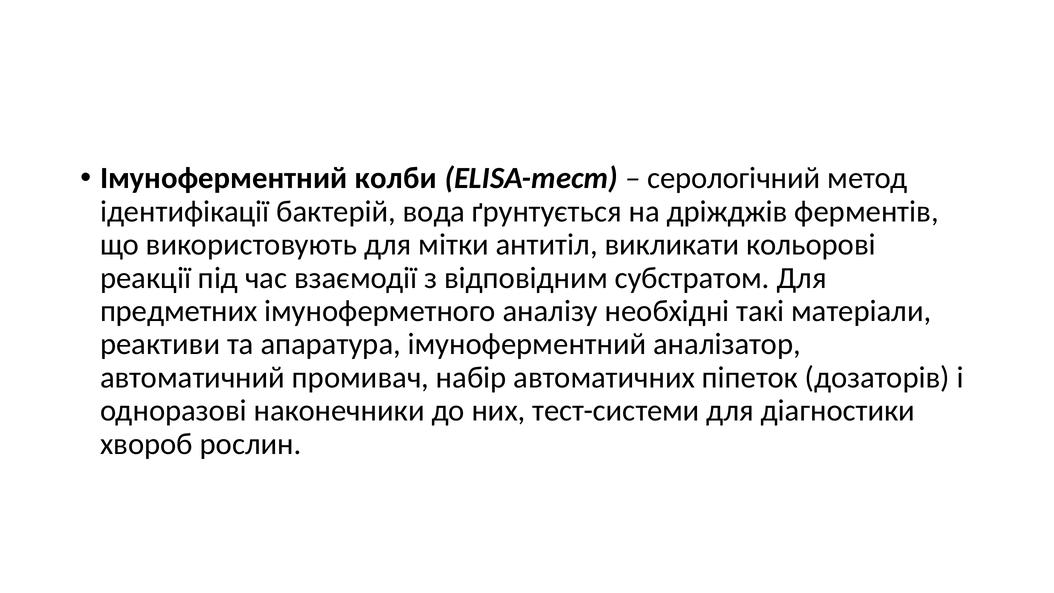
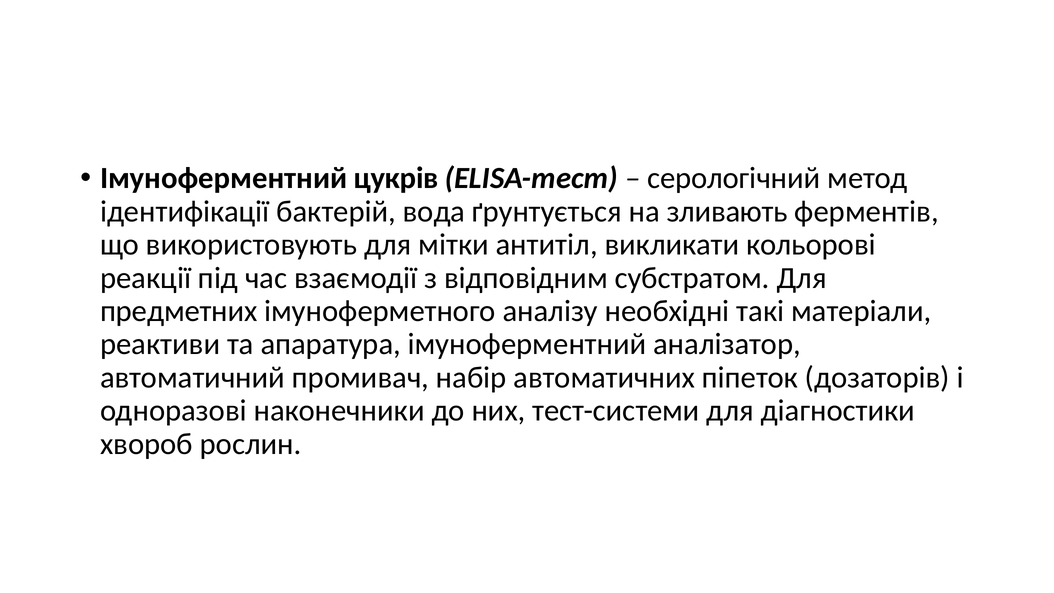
колби: колби -> цукрів (396, 178)
дріжджів: дріжджів -> зливають (727, 211)
